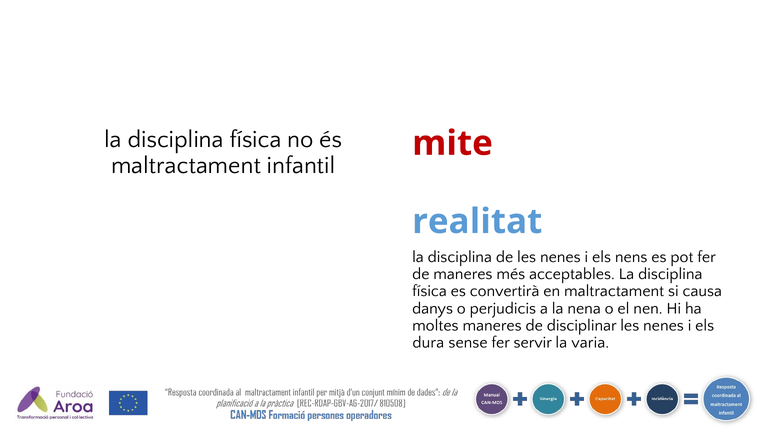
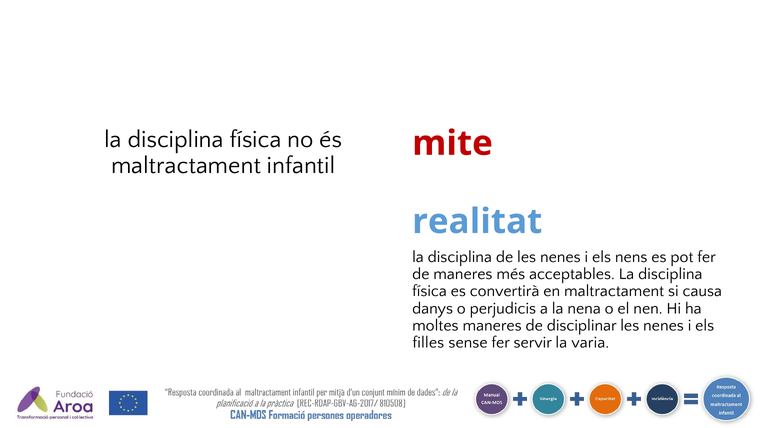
dura: dura -> filles (428, 343)
